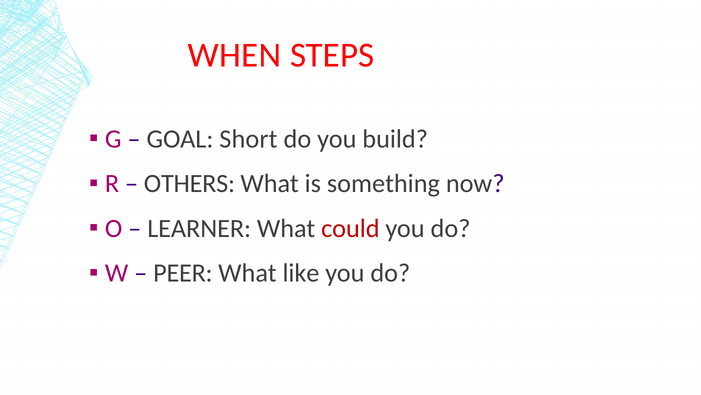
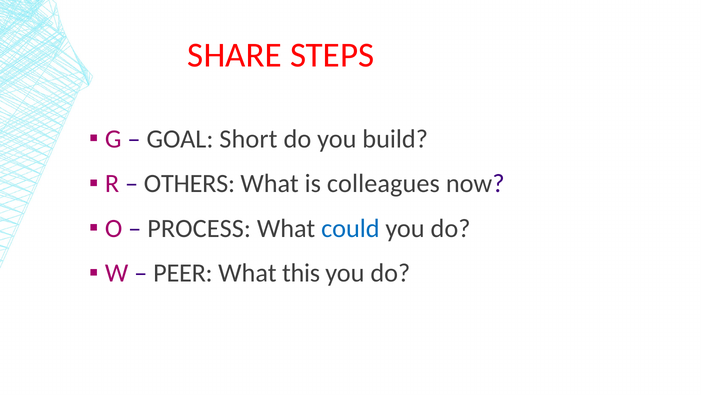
WHEN: WHEN -> SHARE (235, 55)
something: something -> colleagues (383, 183)
LEARNER: LEARNER -> PROCESS (199, 228)
could colour: red -> blue (350, 228)
like: like -> this (301, 273)
